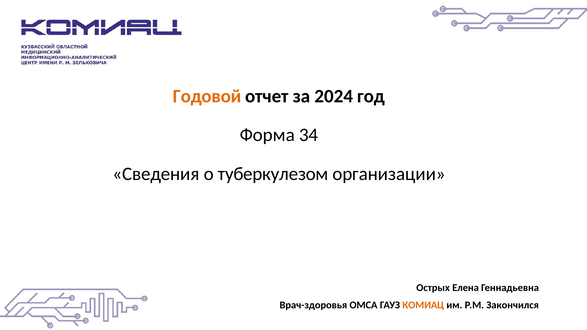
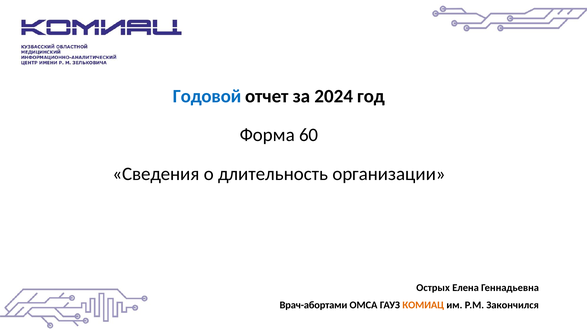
Годовой colour: orange -> blue (207, 96)
34: 34 -> 60 (309, 135)
туберкулезом: туберкулезом -> длительность (273, 174)
Врач-здоровья: Врач-здоровья -> Врач-абортами (313, 305)
